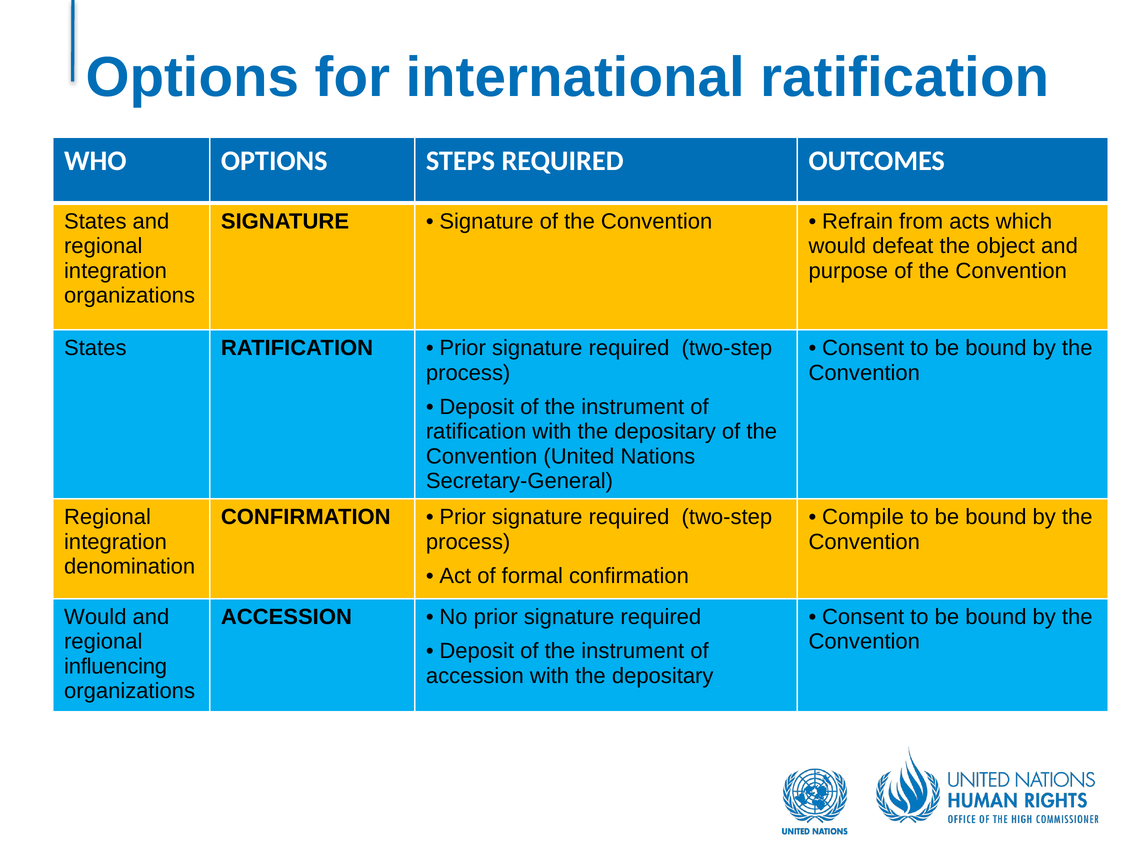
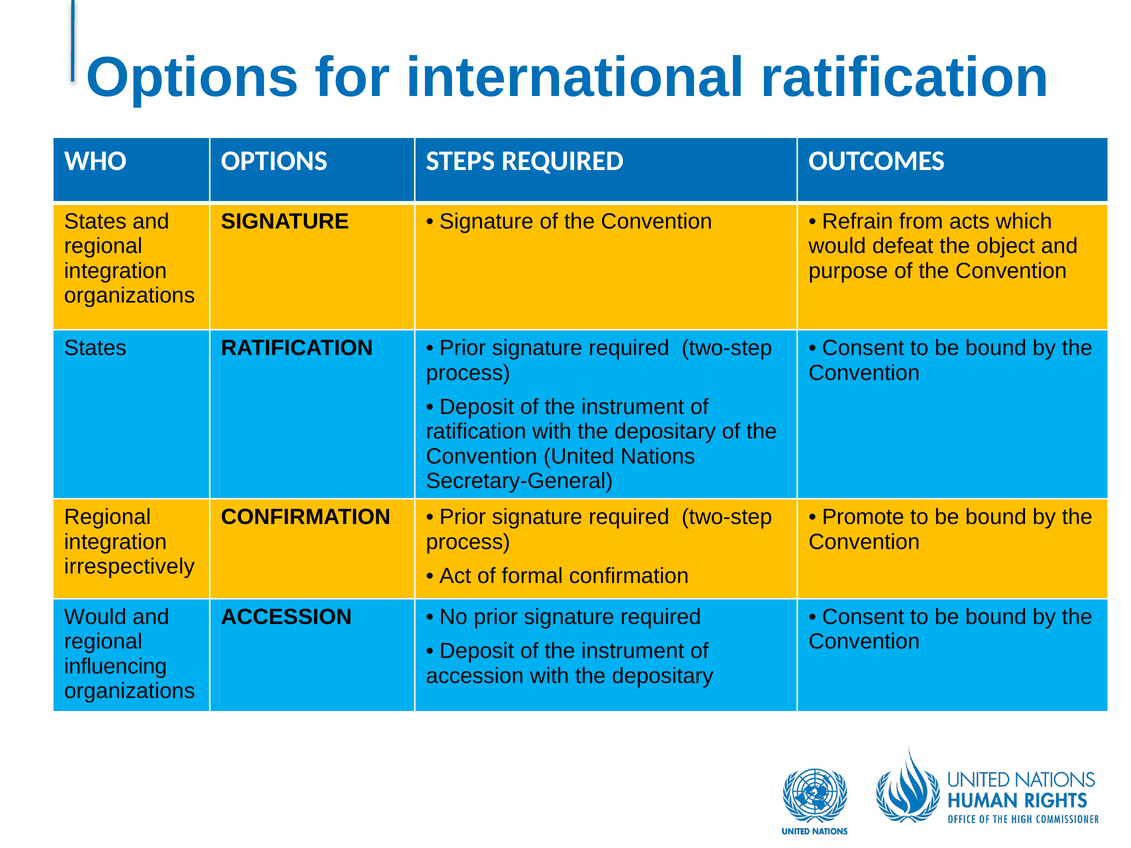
Compile: Compile -> Promote (863, 517)
denomination: denomination -> irrespectively (129, 567)
